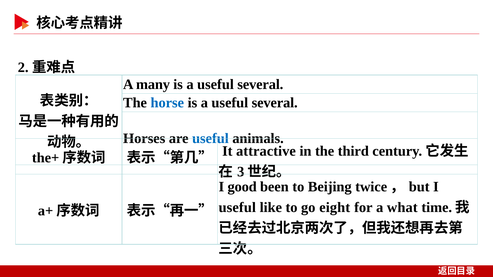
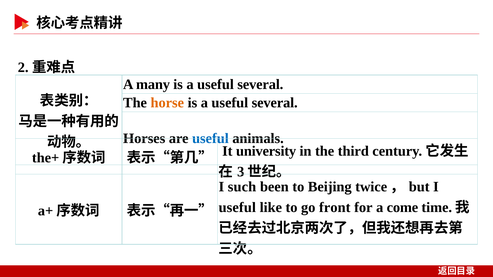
horse colour: blue -> orange (167, 103)
attractive: attractive -> university (266, 151)
good: good -> such (242, 187)
eight: eight -> front (335, 208)
what: what -> come (402, 208)
